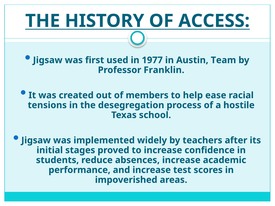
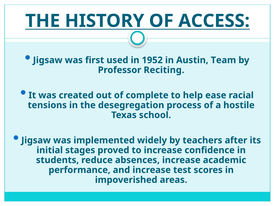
1977: 1977 -> 1952 (152, 60)
Franklin: Franklin -> Reciting (164, 70)
members: members -> complete (147, 95)
